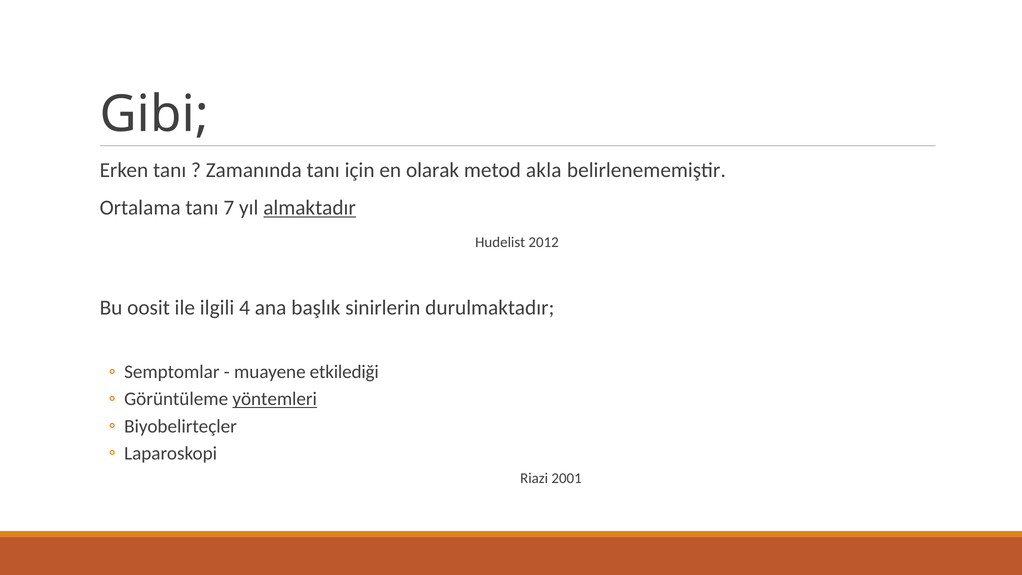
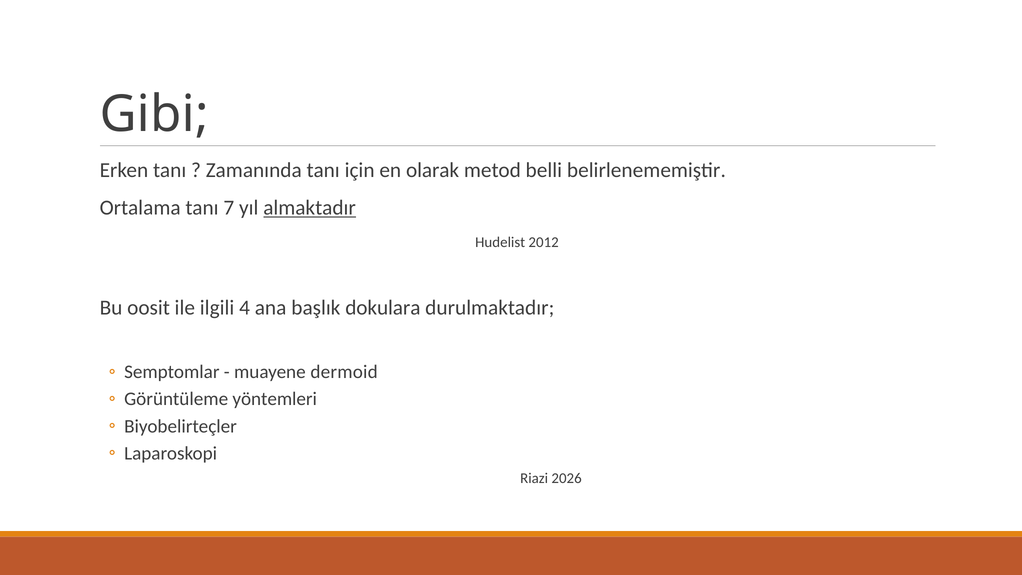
akla: akla -> belli (544, 170)
sinirlerin: sinirlerin -> dokulara (383, 308)
etkilediği: etkilediği -> dermoid (344, 372)
yöntemleri underline: present -> none (275, 399)
2001: 2001 -> 2026 (567, 478)
